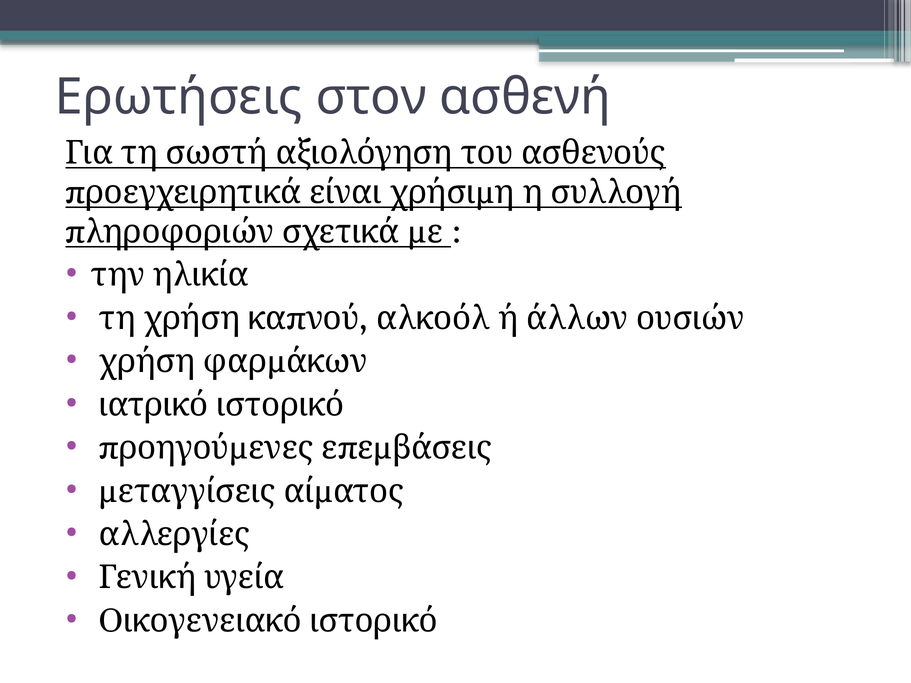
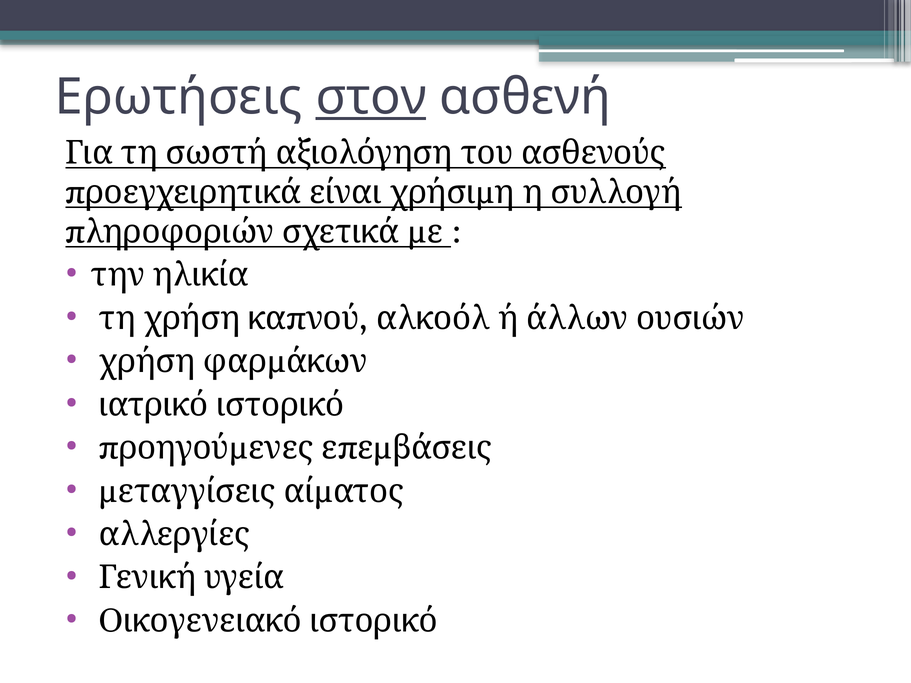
στον underline: none -> present (371, 97)
